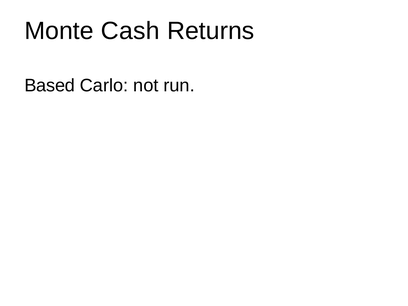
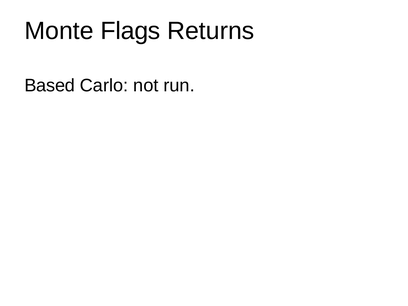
Cash: Cash -> Flags (130, 31)
